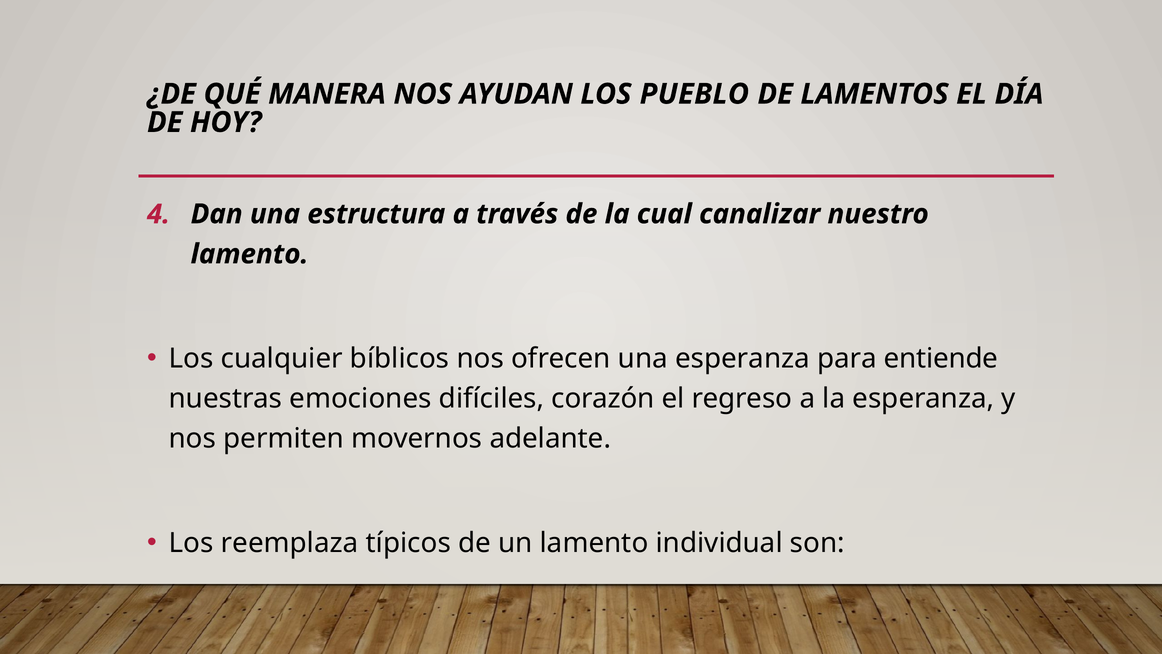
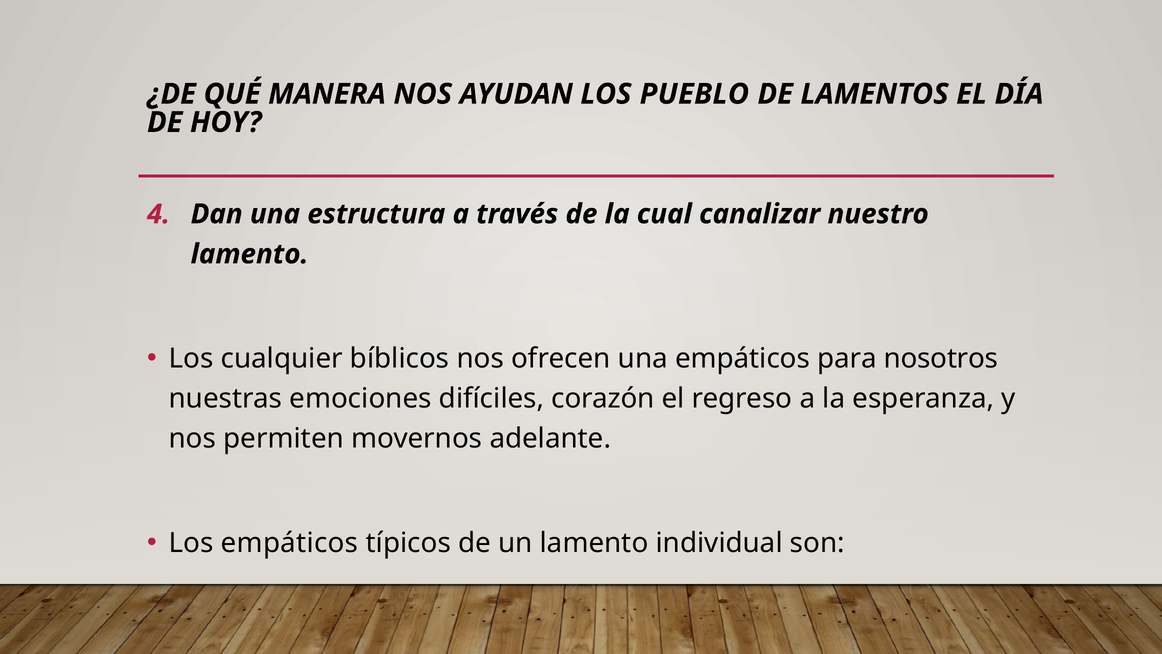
una esperanza: esperanza -> empáticos (743, 358)
entiende: entiende -> nosotros (941, 358)
Los reemplaza: reemplaza -> empáticos (290, 543)
